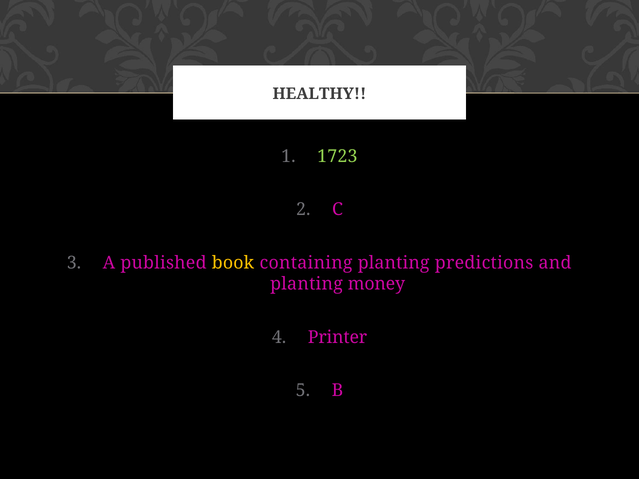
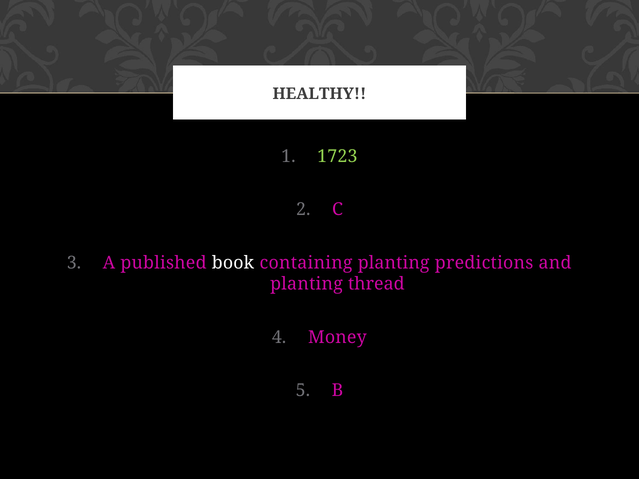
book colour: yellow -> white (233, 263)
money: money -> thread (376, 284)
Printer: Printer -> Money (337, 337)
